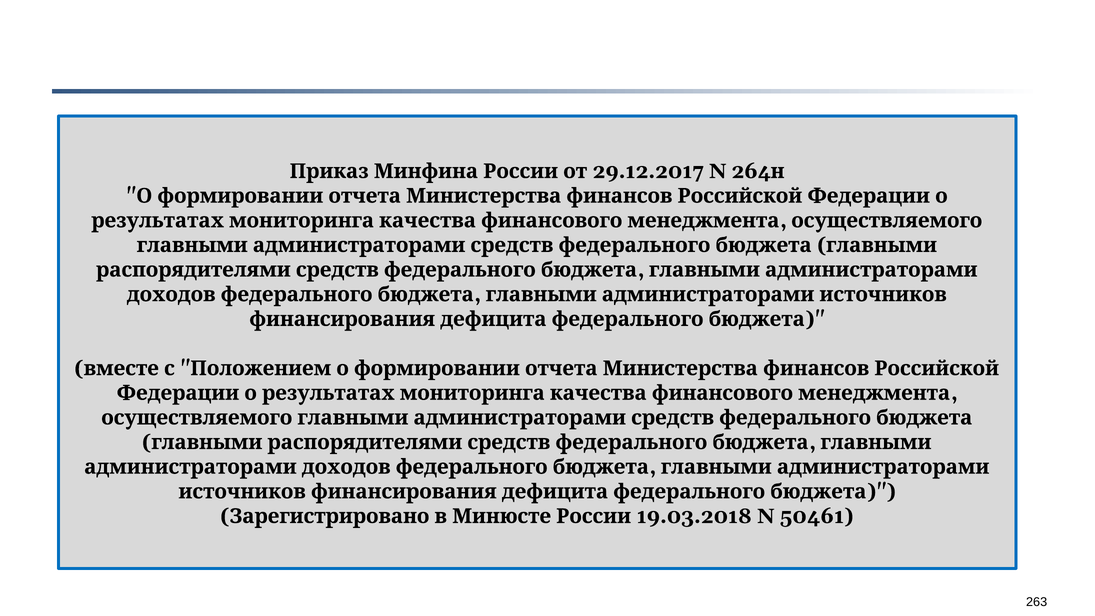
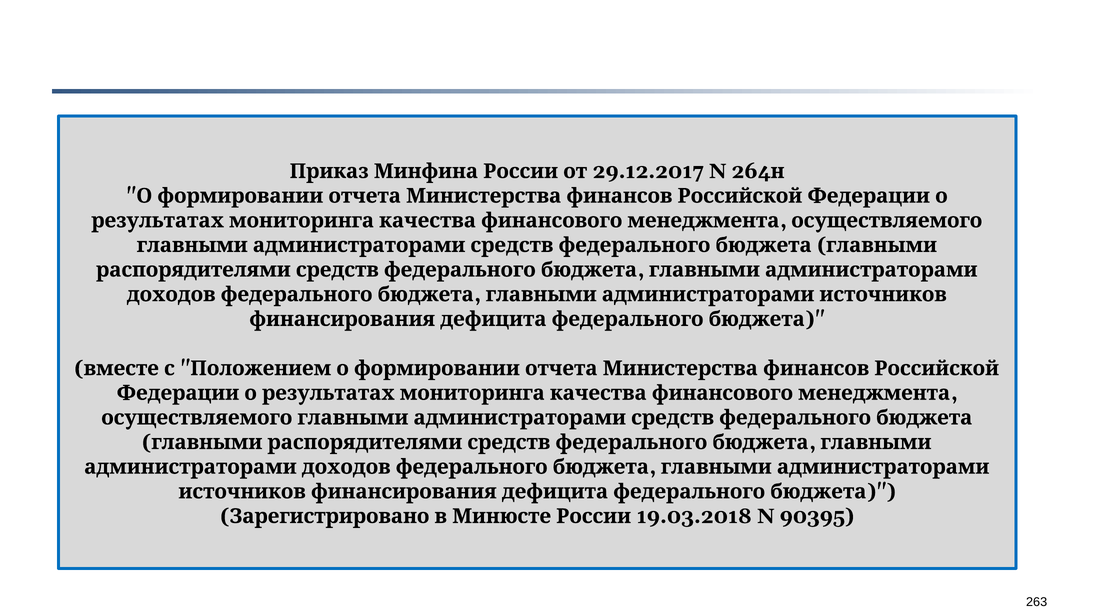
50461: 50461 -> 90395 (817, 516)
